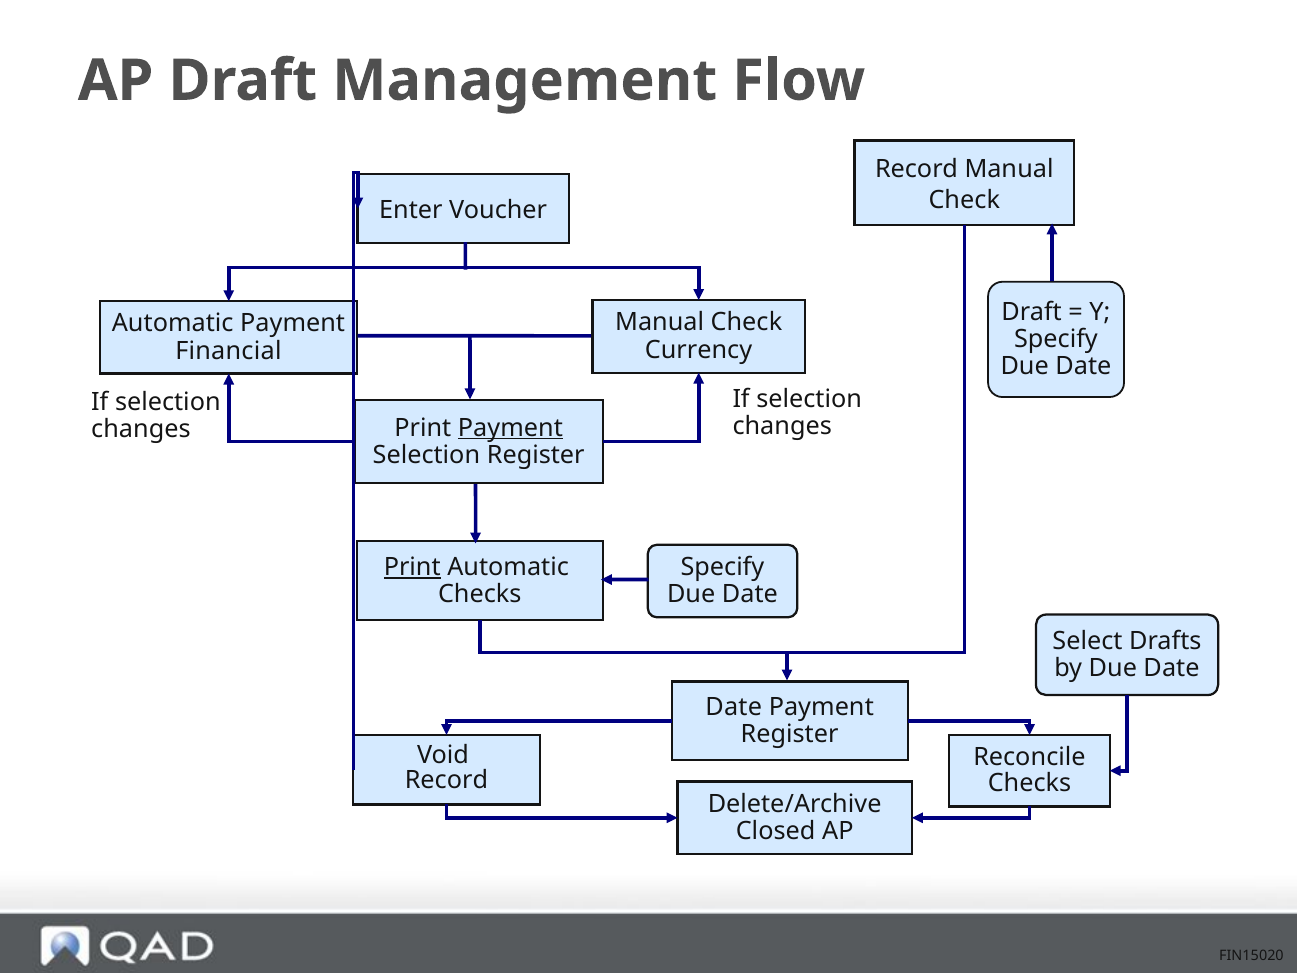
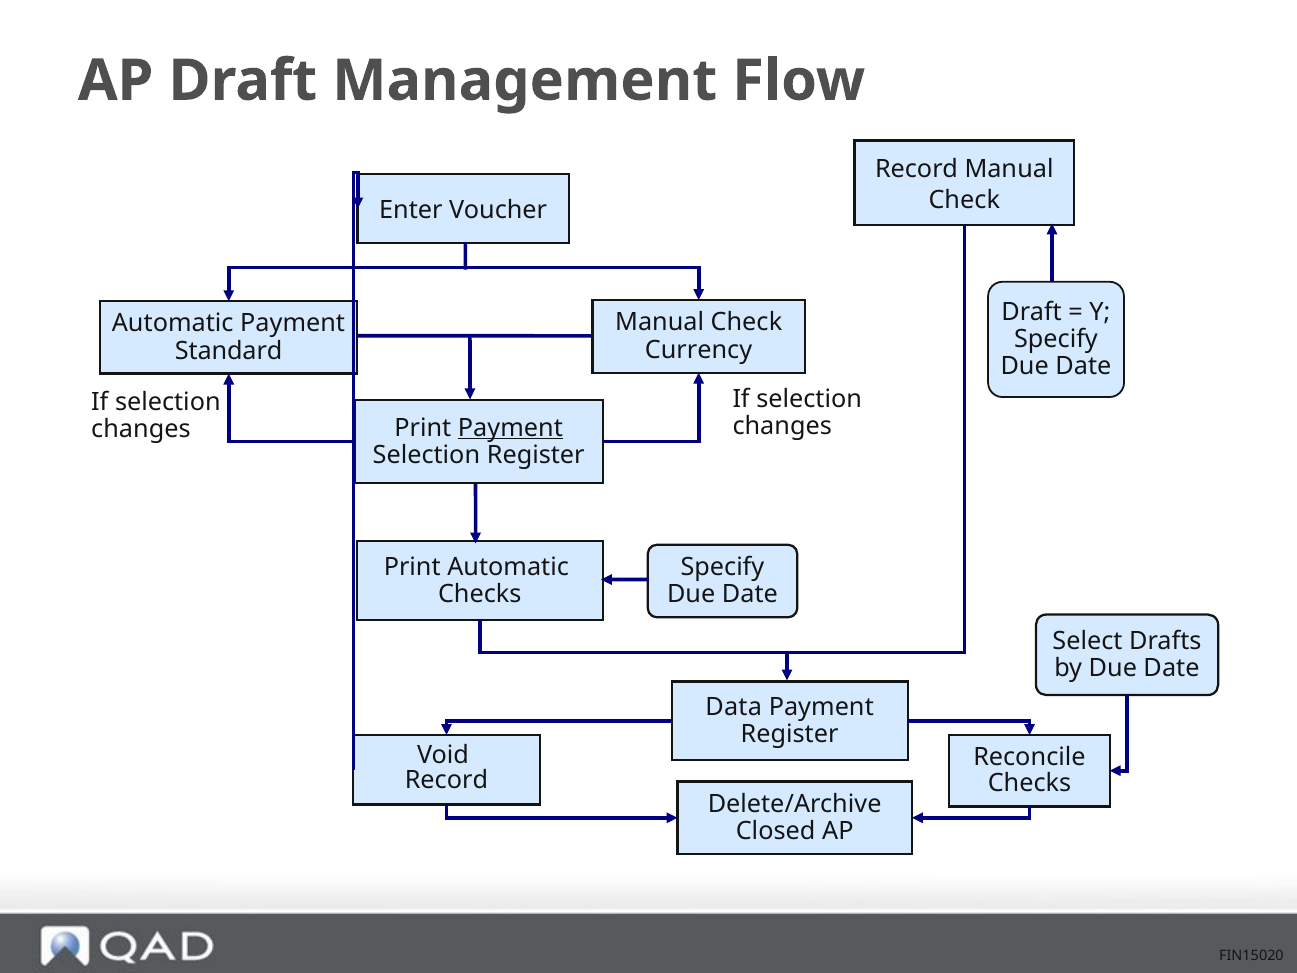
Financial: Financial -> Standard (229, 351)
Print underline: present -> none (412, 567)
Date: Date -> Data (734, 707)
